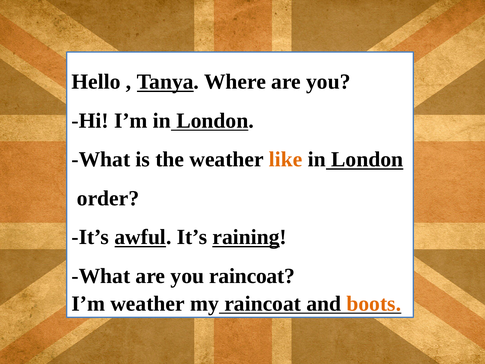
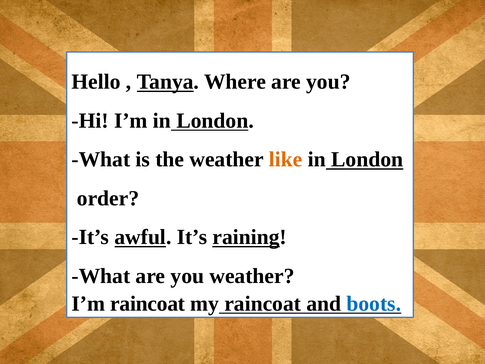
you raincoat: raincoat -> weather (252, 276)
I’m weather: weather -> raincoat (148, 303)
boots colour: orange -> blue (374, 303)
